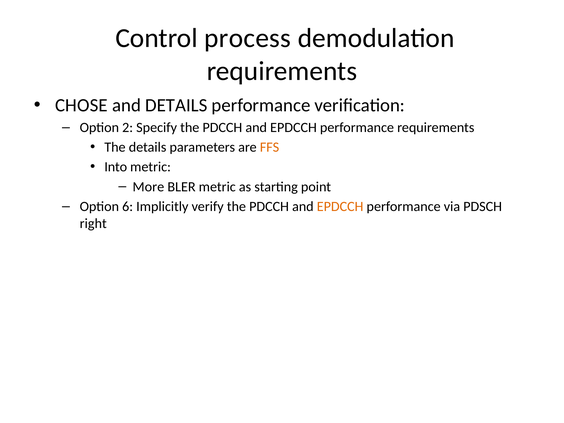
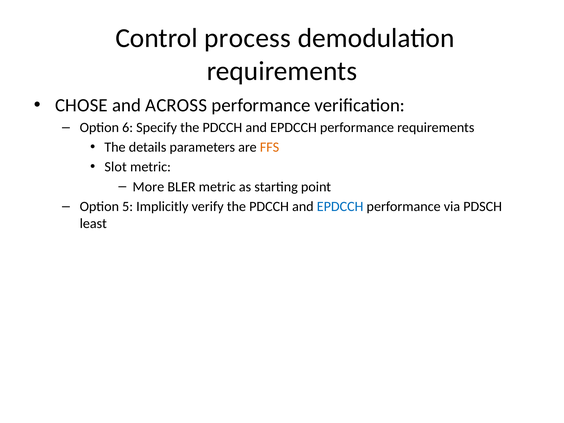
and DETAILS: DETAILS -> ACROSS (176, 105)
2: 2 -> 6 (128, 128)
Into: Into -> Slot (116, 167)
6: 6 -> 5 (128, 206)
EPDCCH colour: orange -> blue (340, 206)
right: right -> least (93, 223)
